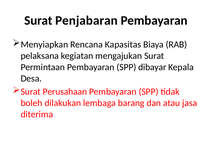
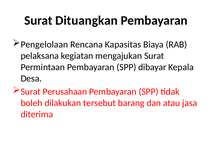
Penjabaran: Penjabaran -> Dituangkan (87, 21)
Menyiapkan: Menyiapkan -> Pengelolaan (44, 44)
lembaga: lembaga -> tersebut (99, 103)
